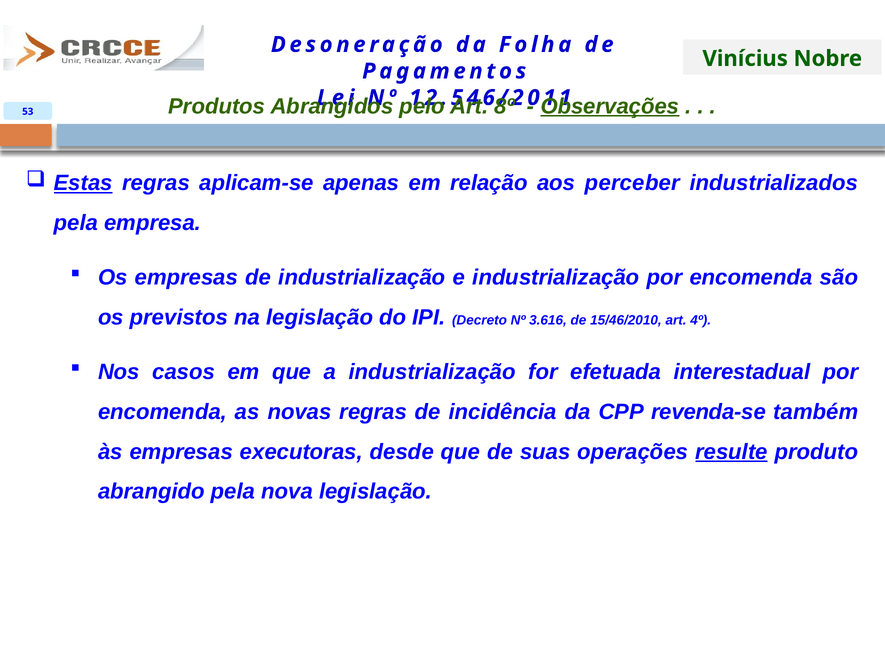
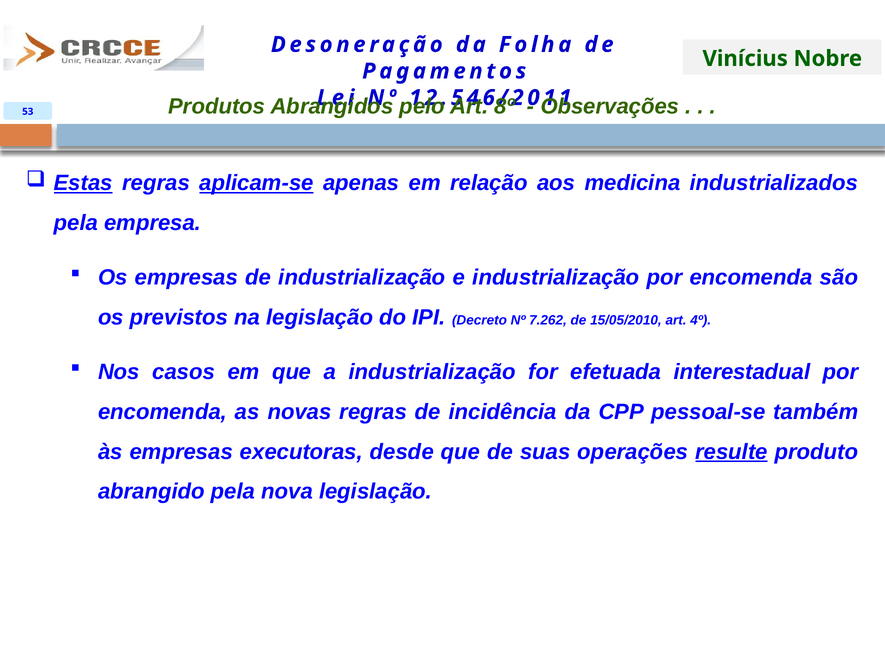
Observações underline: present -> none (610, 106)
aplicam-se underline: none -> present (256, 183)
perceber: perceber -> medicina (632, 183)
3.616: 3.616 -> 7.262 (548, 320)
15/46/2010: 15/46/2010 -> 15/05/2010 (626, 320)
revenda-se: revenda-se -> pessoal-se (708, 412)
